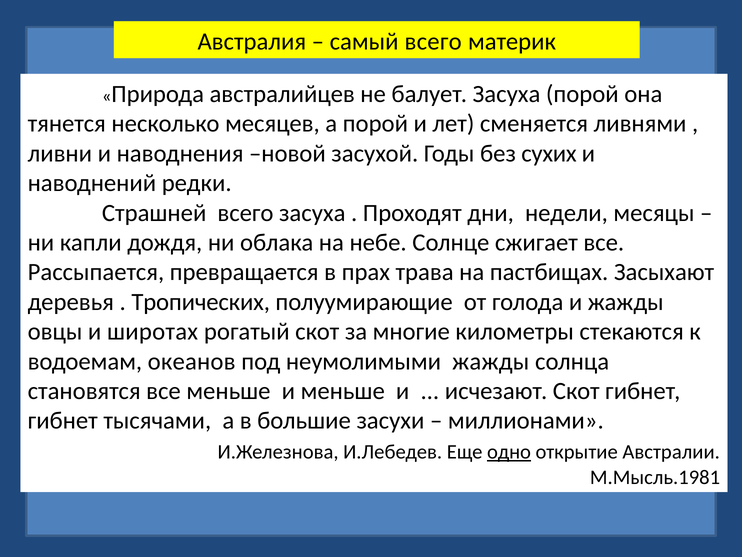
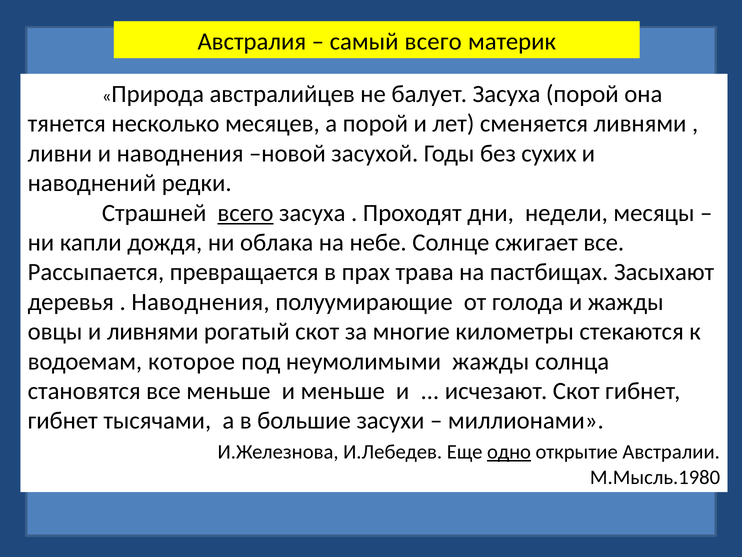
всего underline: none -> present (245, 213)
Тропических: Тропических -> Наводнения (200, 302)
и широтах: широтах -> ливнями (153, 331)
океанов: океанов -> которое (192, 361)
М.Мысль.1981: М.Мысль.1981 -> М.Мысль.1980 (655, 477)
